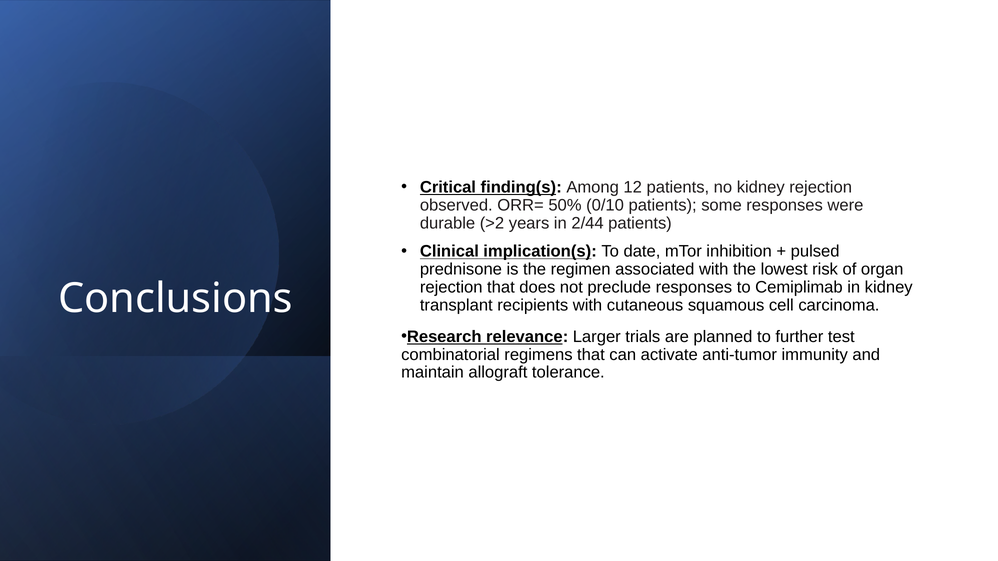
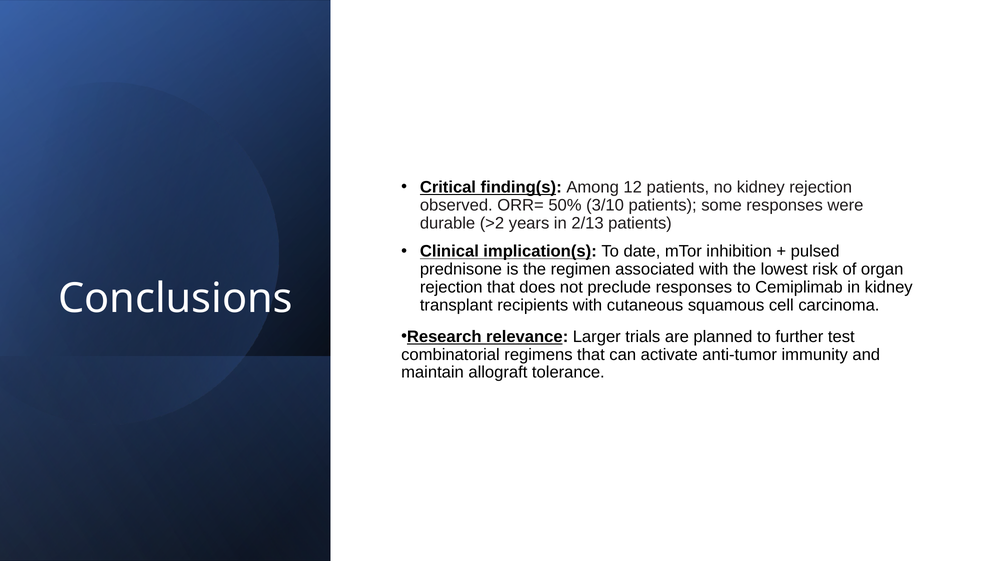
0/10: 0/10 -> 3/10 (605, 205)
2/44: 2/44 -> 2/13 (588, 223)
